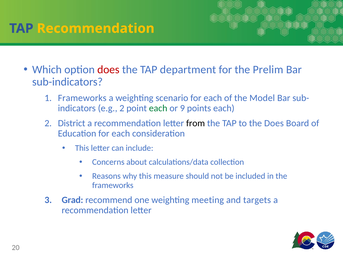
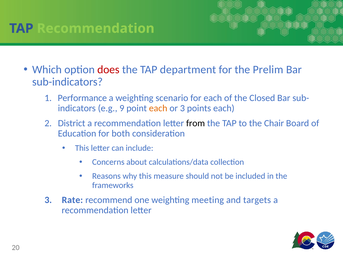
Recommendation colour: yellow -> light green (96, 28)
1 Frameworks: Frameworks -> Performance (82, 98)
Model: Model -> Closed (262, 98)
e.g 2: 2 -> 9 (122, 108)
each colour: green -> orange (158, 108)
or 9: 9 -> 3 (182, 108)
the Does: Does -> Chair (274, 123)
Education for each: each -> both (121, 134)
Grad: Grad -> Rate (72, 200)
